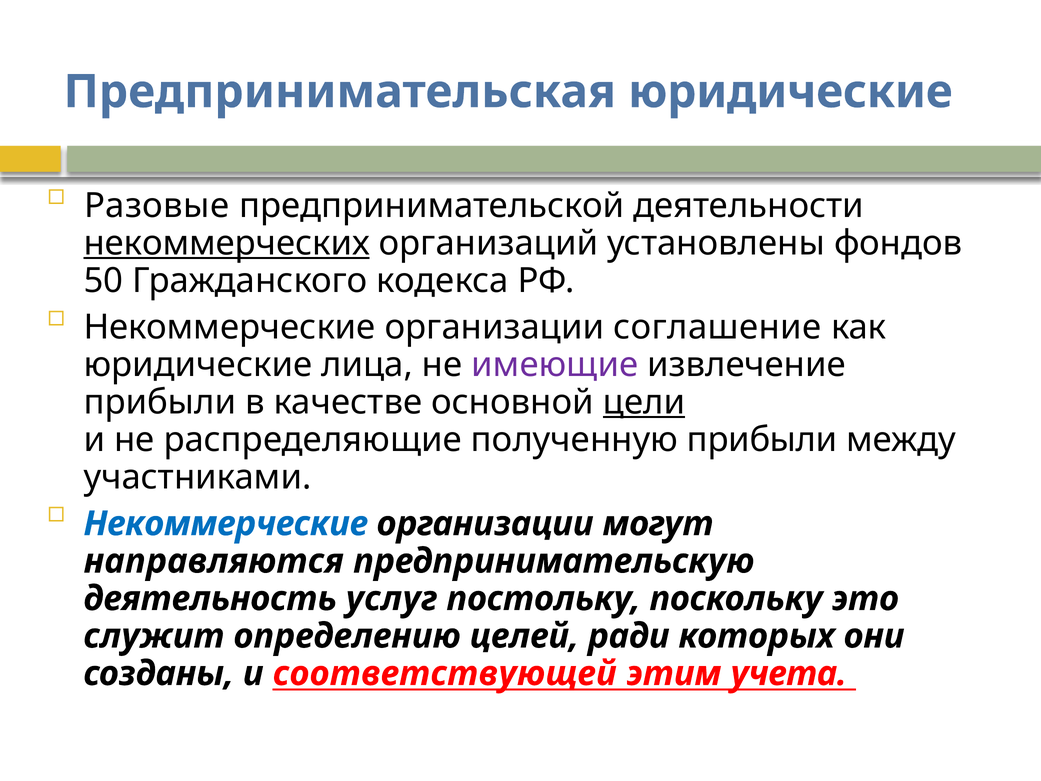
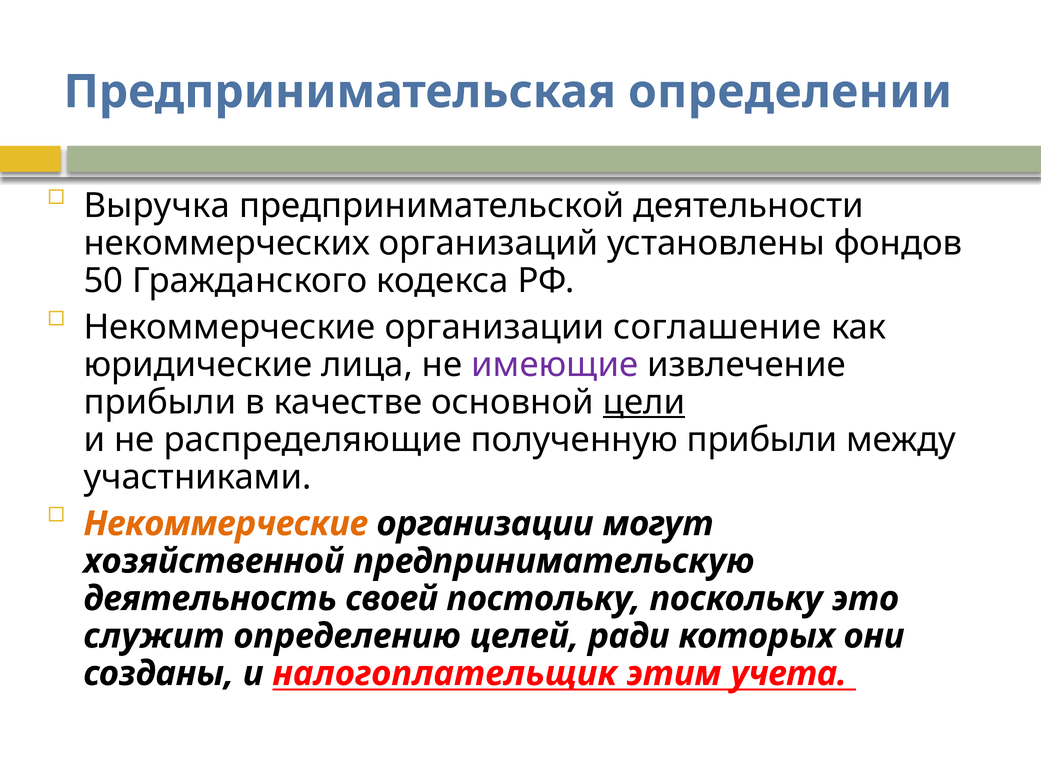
Предпринимательская юридические: юридические -> определении (790, 92)
Разовые: Разовые -> Выручка (157, 206)
некоммерческих underline: present -> none (227, 243)
Некоммерческие colour: blue -> orange (226, 524)
направляются: направляются -> хозяйственной (214, 561)
услуг: услуг -> своей (392, 598)
соответствующей: соответствующей -> налогоплательщик (445, 673)
